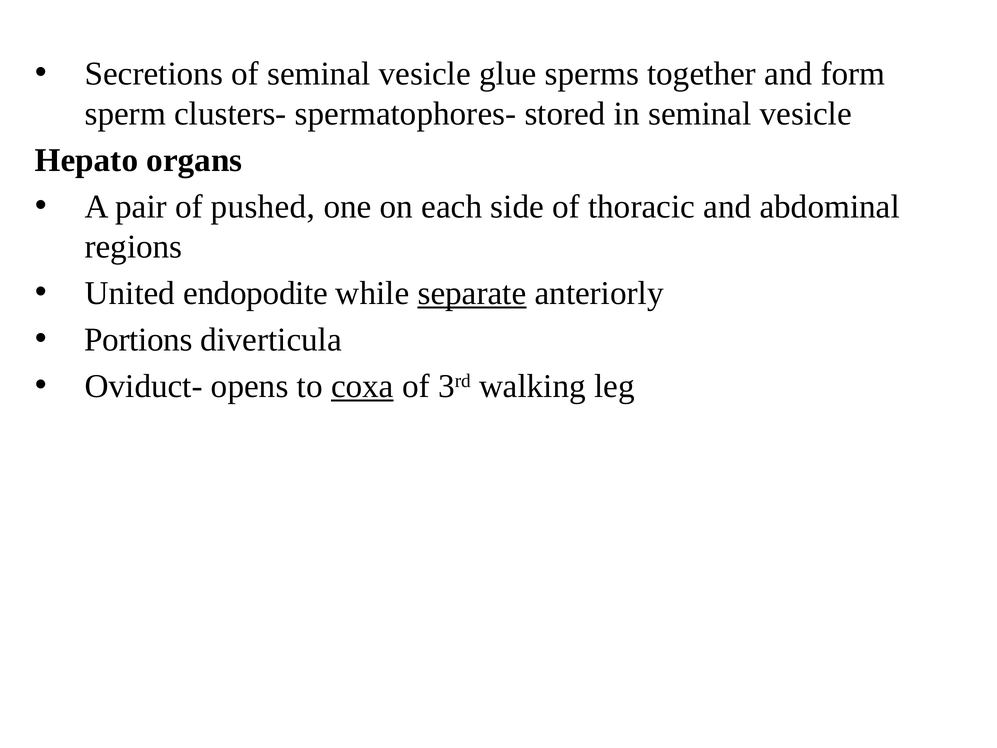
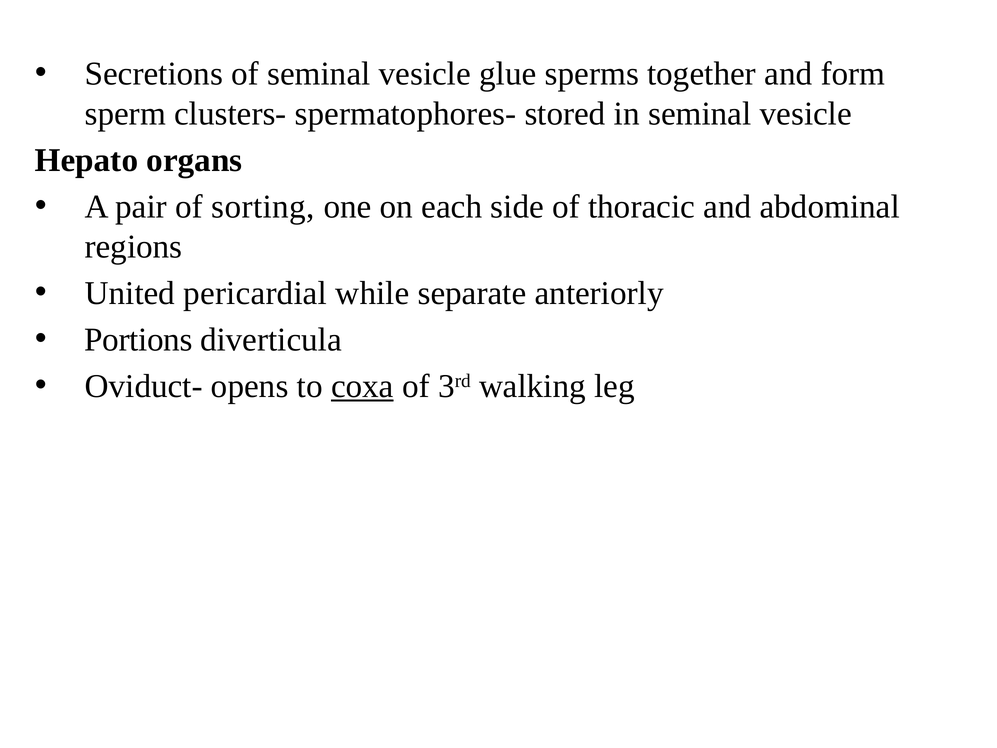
pushed: pushed -> sorting (263, 207)
endopodite: endopodite -> pericardial (255, 293)
separate underline: present -> none (472, 293)
